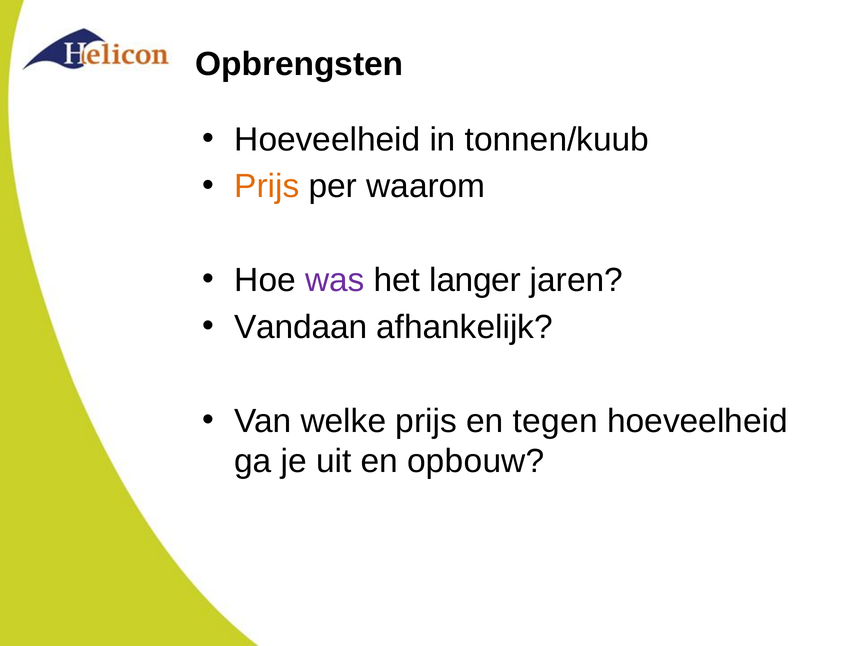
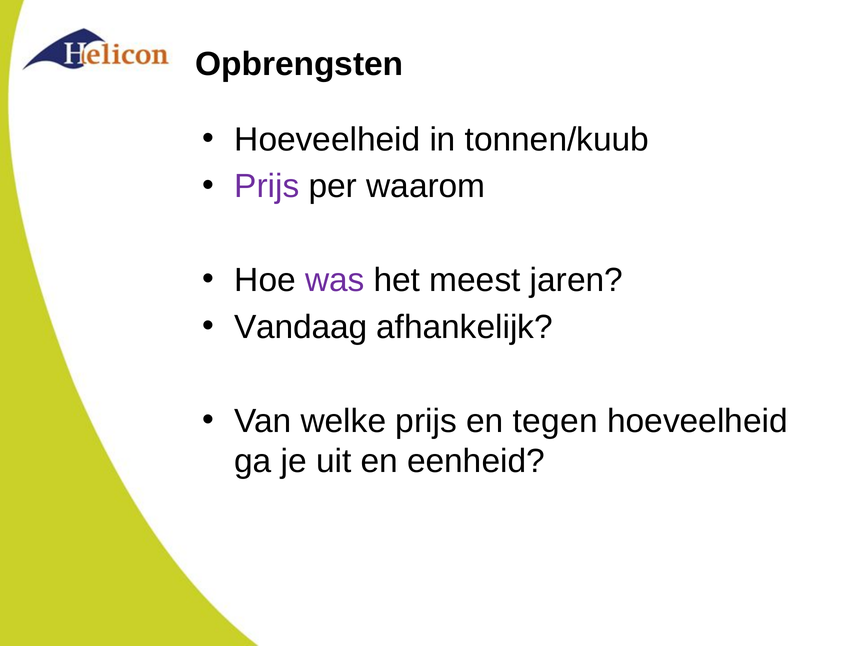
Prijs colour: orange -> purple (267, 187)
langer: langer -> meest (475, 280)
Vandaan: Vandaan -> Vandaag (301, 327)
opbouw: opbouw -> eenheid (476, 462)
